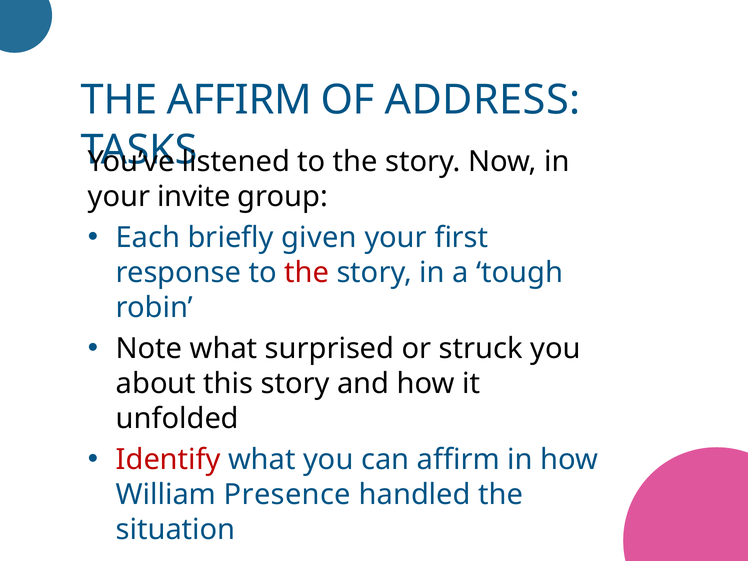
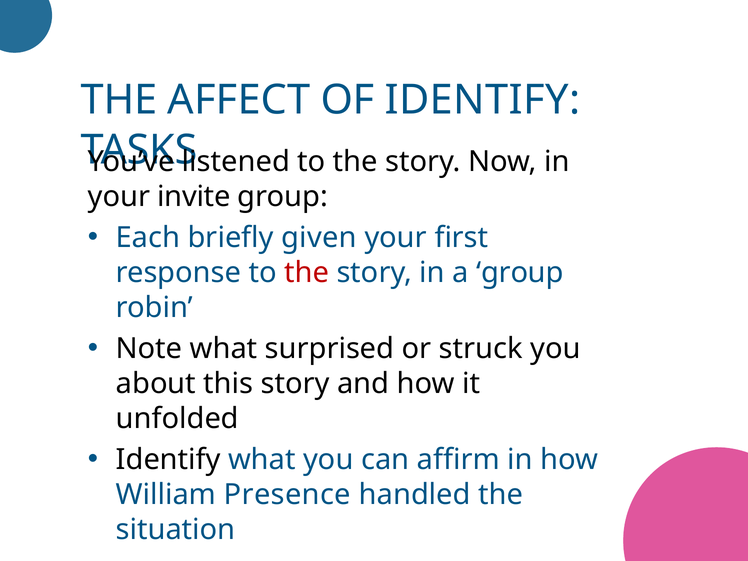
THE AFFIRM: AFFIRM -> AFFECT (239, 100)
OF ADDRESS: ADDRESS -> IDENTIFY (483, 100)
a tough: tough -> group (520, 273)
Identify colour: red -> black (168, 460)
